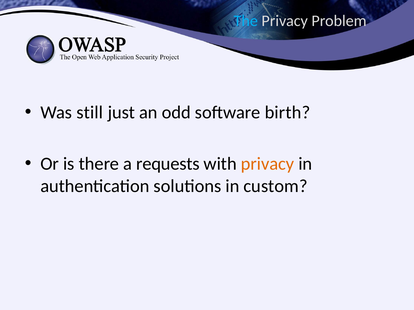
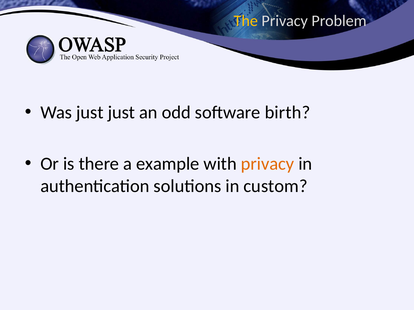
The colour: light blue -> yellow (246, 21)
Was still: still -> just (90, 113)
requests: requests -> example (168, 164)
